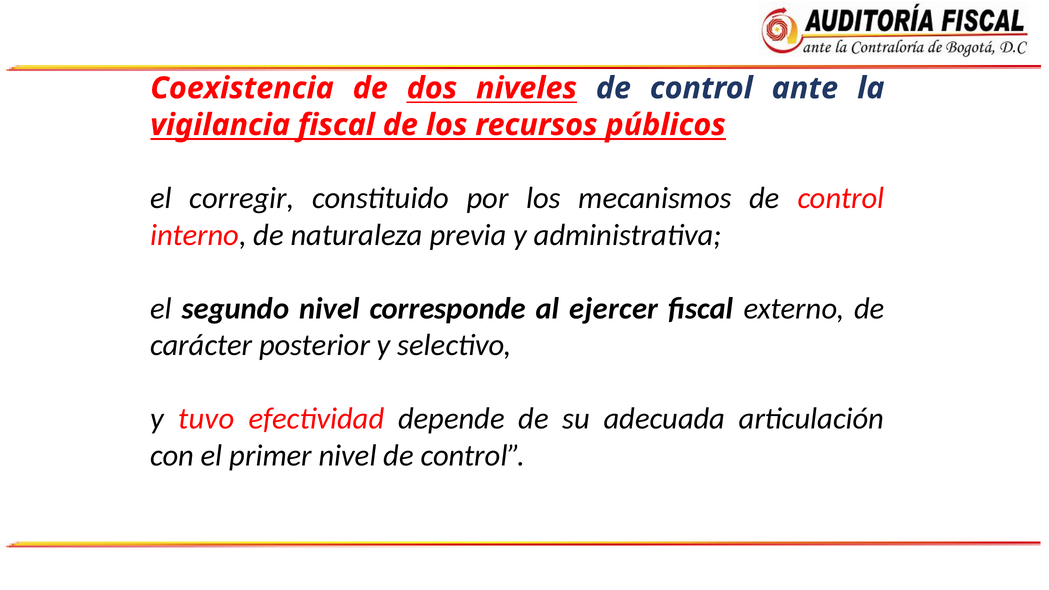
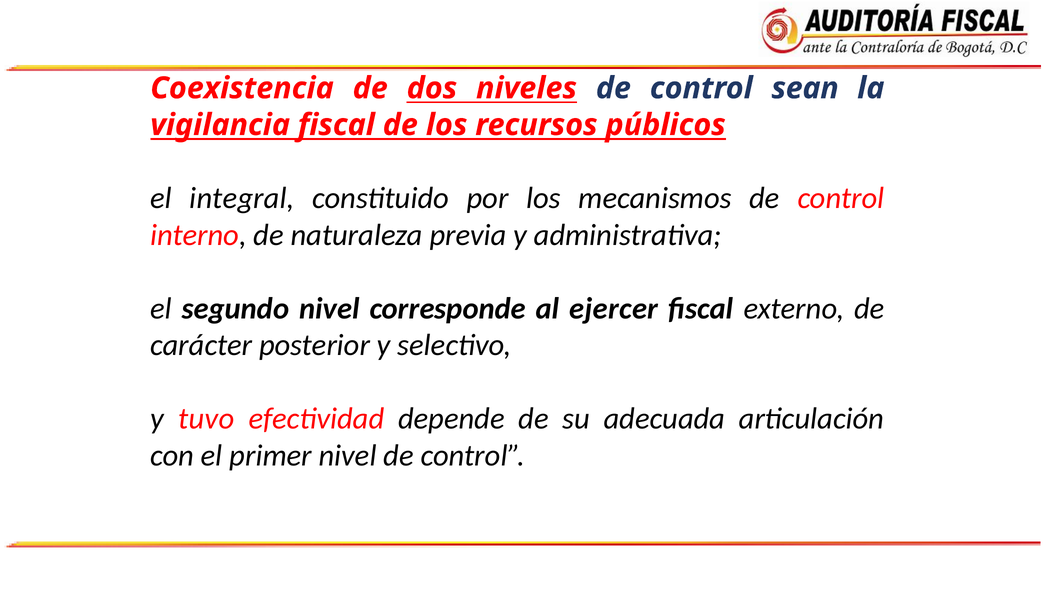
ante: ante -> sean (805, 88)
corregir: corregir -> integral (242, 198)
